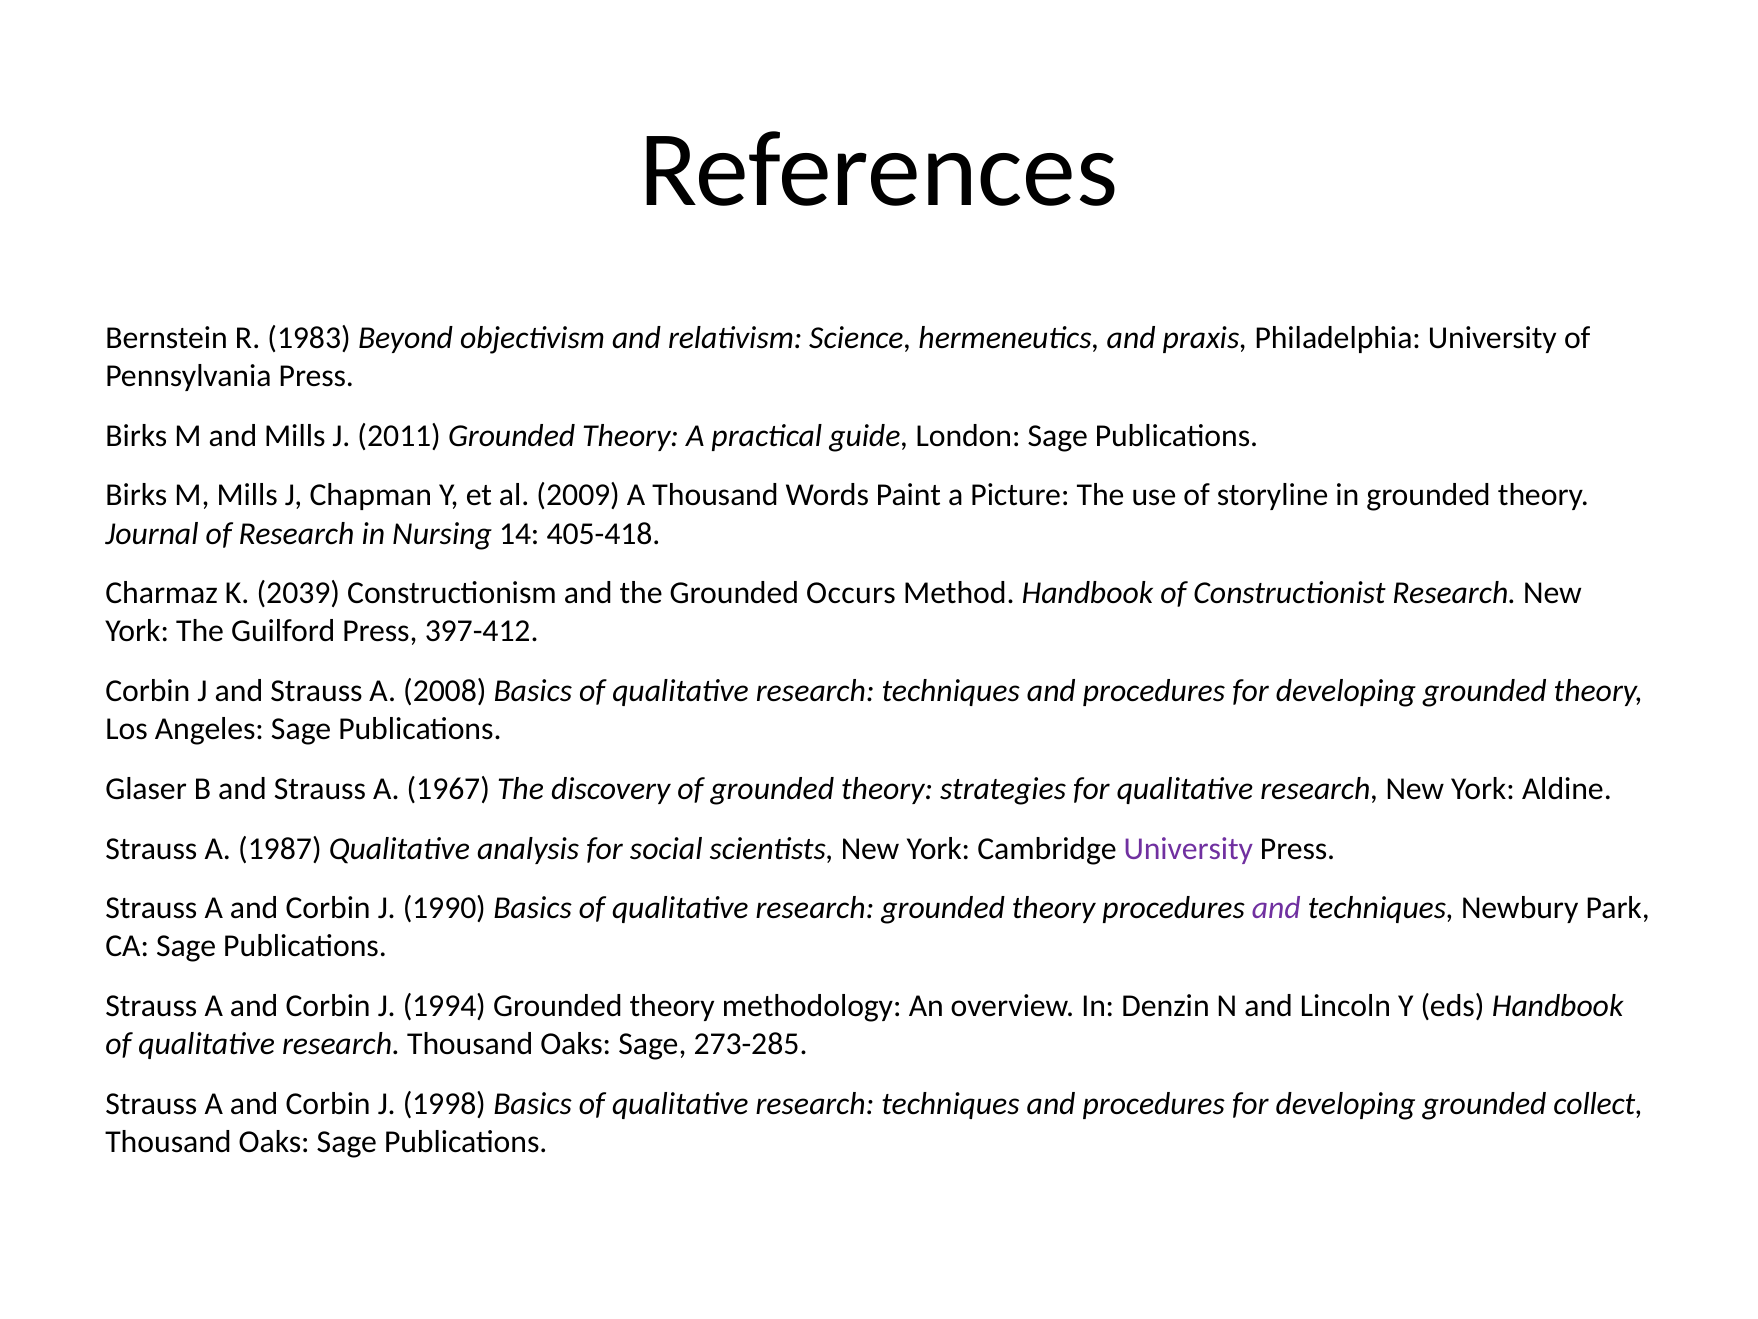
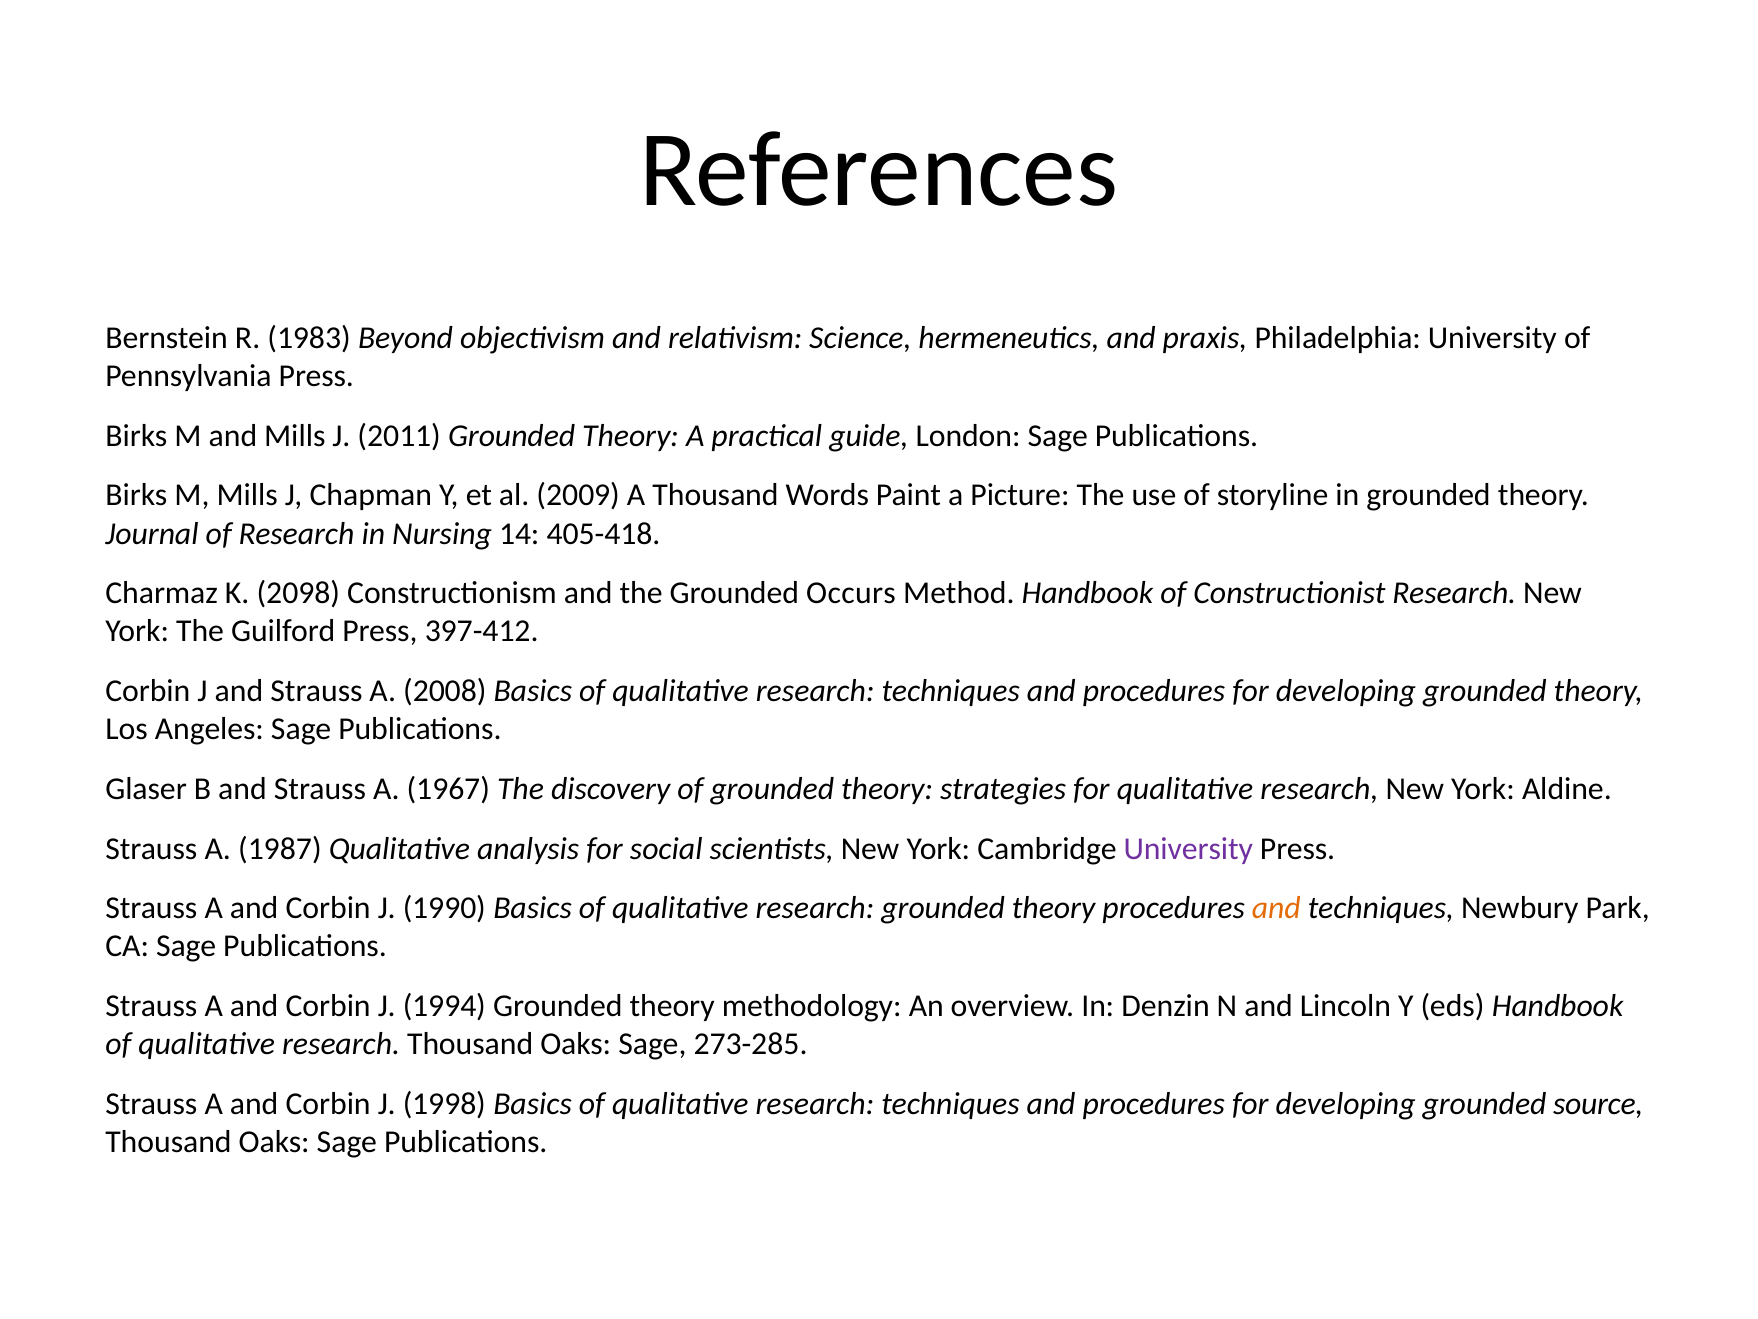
2039: 2039 -> 2098 (298, 593)
and colour: purple -> orange (1276, 908)
collect: collect -> source (1598, 1103)
